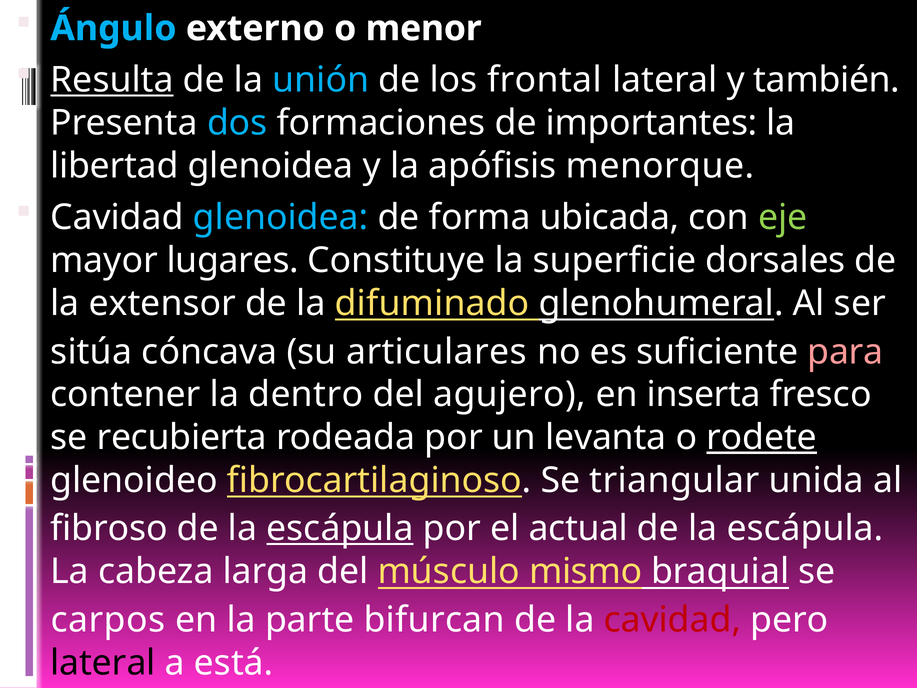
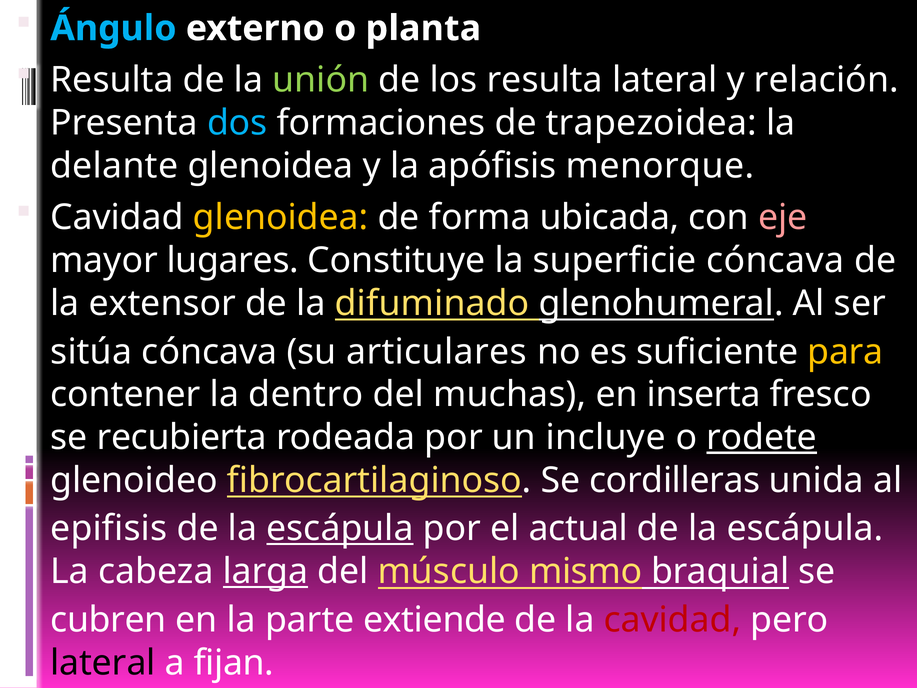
menor: menor -> planta (423, 28)
Resulta underline: present -> none (112, 80)
unión colour: light blue -> light green (321, 80)
los frontal: frontal -> resulta (545, 80)
también: también -> relación (826, 80)
importantes: importantes -> trapezoidea (651, 123)
libertad: libertad -> delante (114, 166)
glenoidea colour: light blue -> yellow (281, 218)
eje colour: light green -> pink (783, 218)
superficie dorsales: dorsales -> cóncava (775, 260)
para colour: pink -> yellow (845, 352)
agujero: agujero -> muchas (510, 394)
levanta: levanta -> incluye (606, 437)
triangular: triangular -> cordilleras (675, 480)
fibroso: fibroso -> epifisis (109, 529)
larga underline: none -> present (266, 571)
carpos: carpos -> cubren (108, 620)
bifurcan: bifurcan -> extiende (434, 620)
está: está -> fijan (234, 663)
